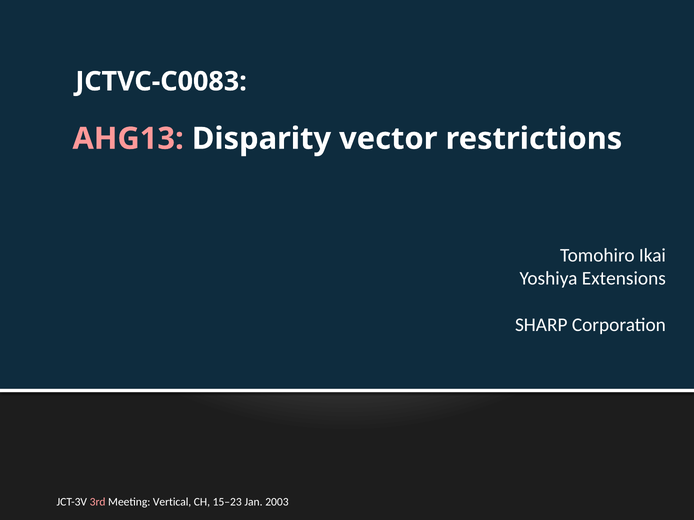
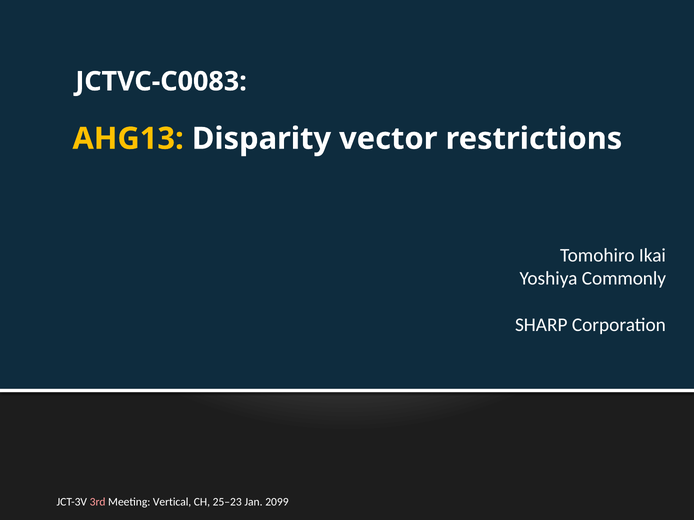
AHG13 colour: pink -> yellow (128, 139)
Extensions: Extensions -> Commonly (624, 279)
15–23: 15–23 -> 25–23 (227, 503)
2003: 2003 -> 2099 (277, 503)
